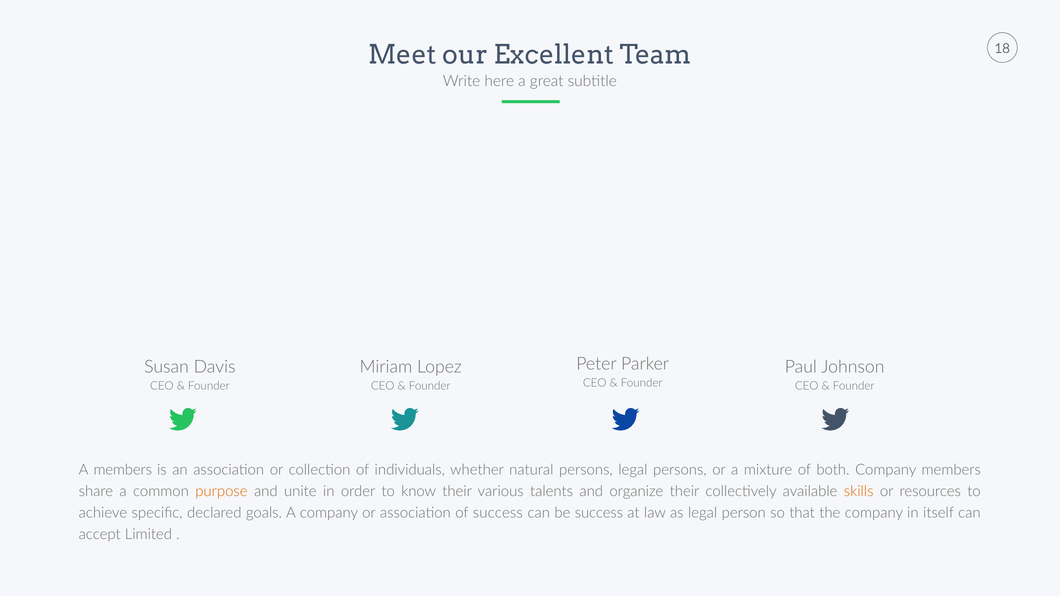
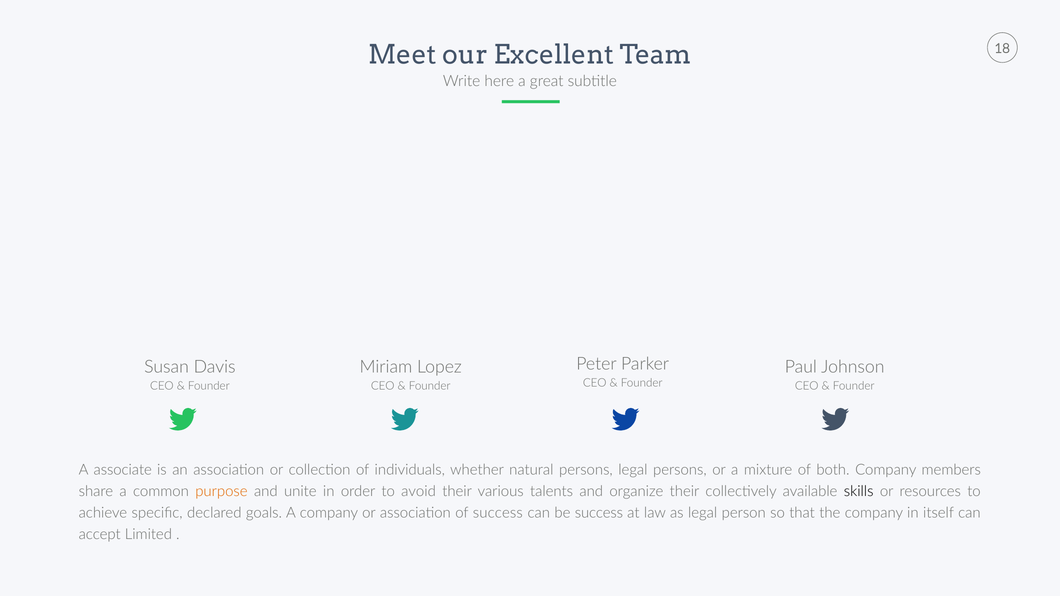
A members: members -> associate (123, 470)
know: know -> avoid (419, 492)
skills colour: orange -> black (859, 492)
